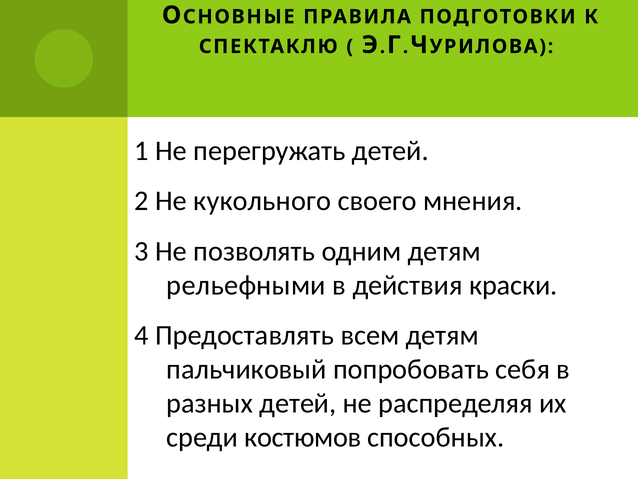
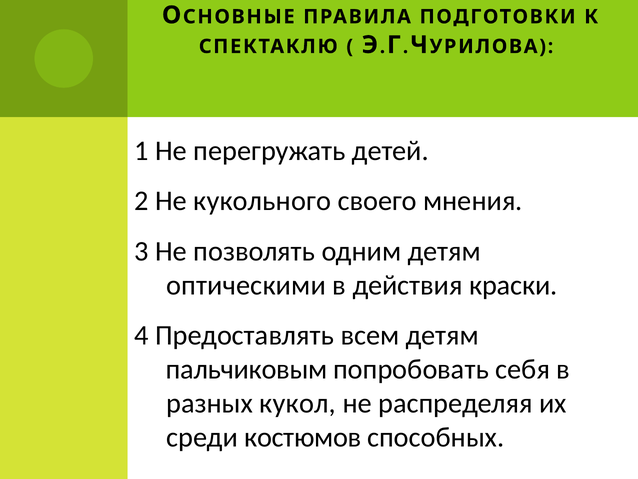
рельефными: рельефными -> оптическими (246, 285)
пальчиковый: пальчиковый -> пальчиковым (247, 369)
разных детей: детей -> кукол (298, 403)
